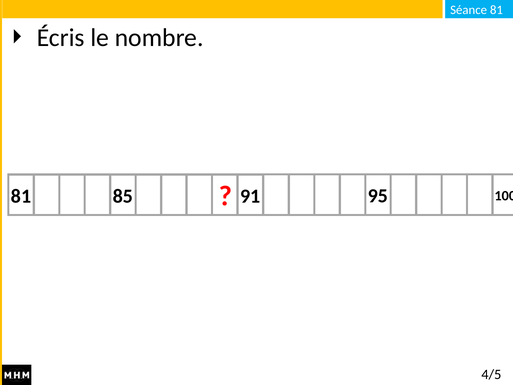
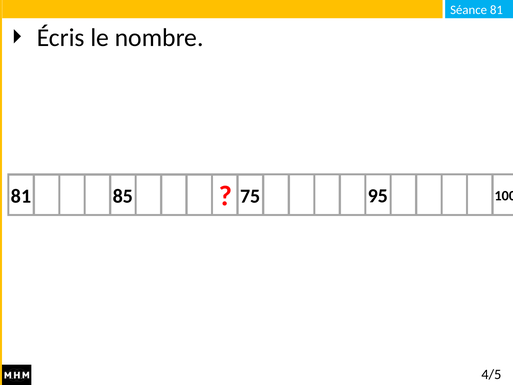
91: 91 -> 75 (250, 196)
